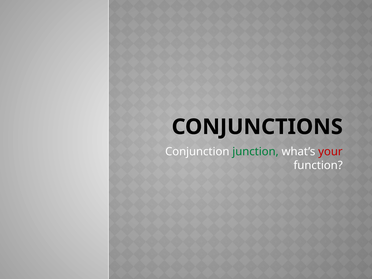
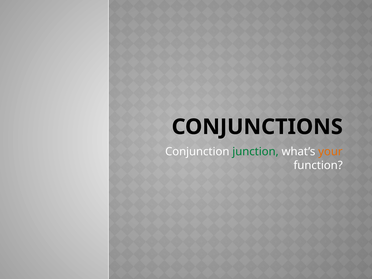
your colour: red -> orange (330, 152)
